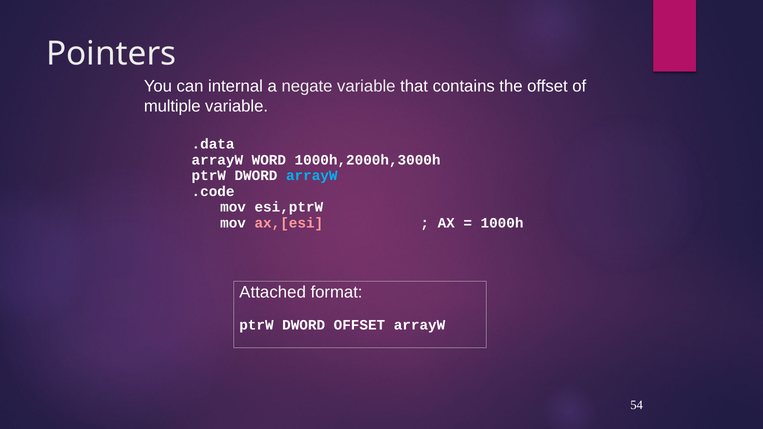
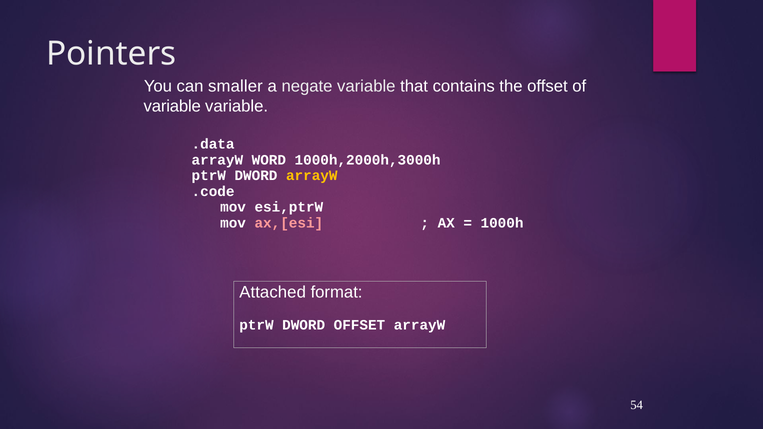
internal: internal -> smaller (235, 87)
multiple: multiple -> variable (172, 107)
arrayW colour: light blue -> yellow (312, 176)
